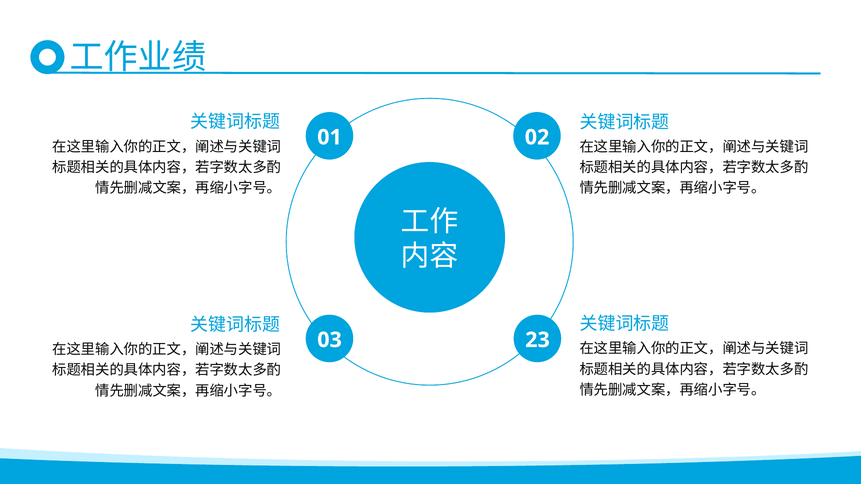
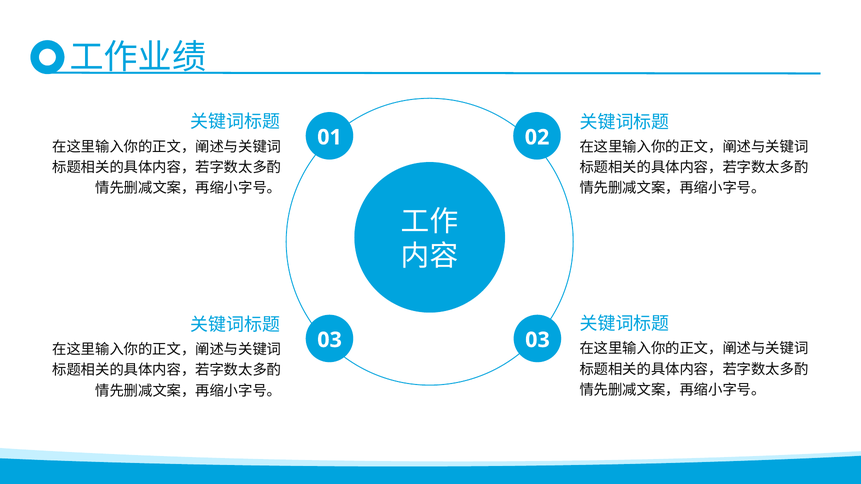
03 23: 23 -> 03 (537, 340)
